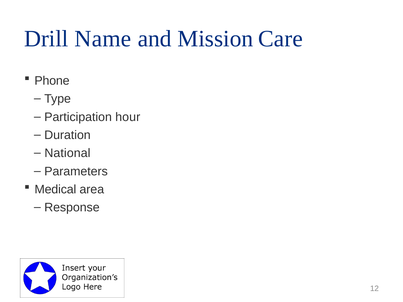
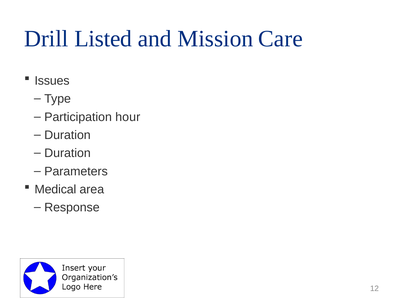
Name: Name -> Listed (103, 39)
Phone: Phone -> Issues (52, 81)
National: National -> Duration (68, 153)
